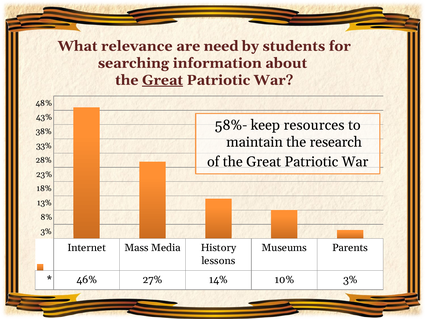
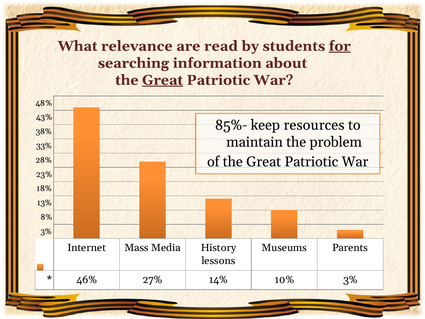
need: need -> read (221, 46)
for underline: none -> present (340, 46)
58%-: 58%- -> 85%- (231, 125)
research: research -> problem (336, 142)
